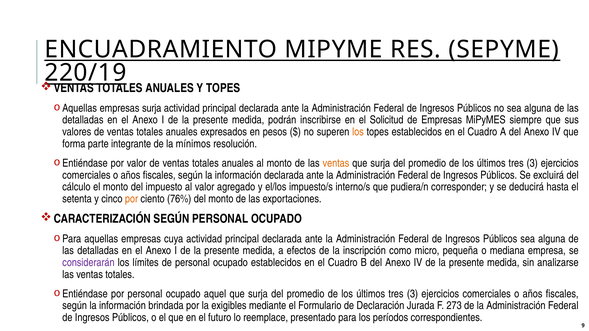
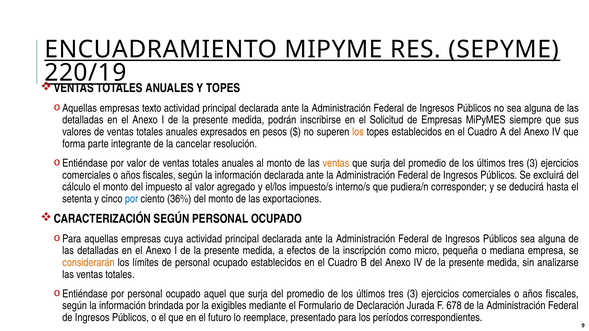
empresas surja: surja -> texto (152, 108)
mínimos: mínimos -> cancelar (193, 144)
por colour: orange -> blue (132, 199)
76%: 76% -> 36% (179, 199)
considerarán colour: purple -> orange (88, 263)
273: 273 -> 678 (454, 306)
